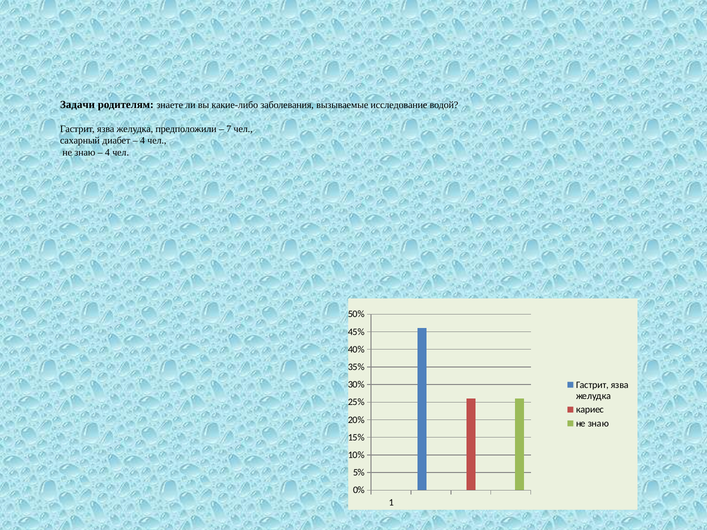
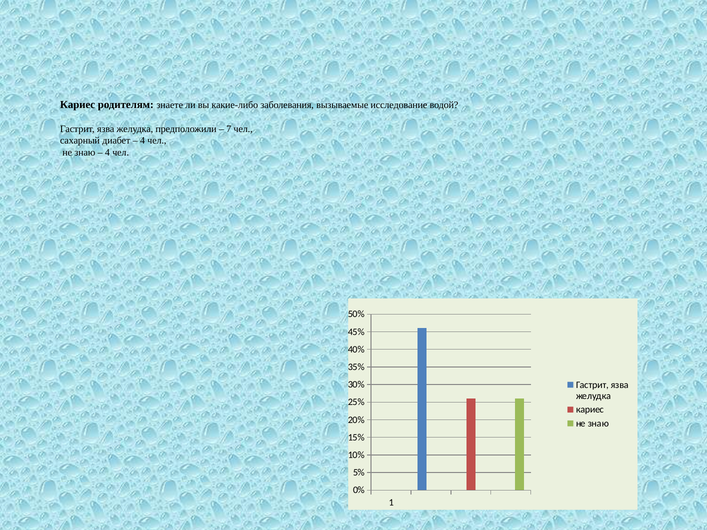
Задачи: Задачи -> Кариес (78, 105)
